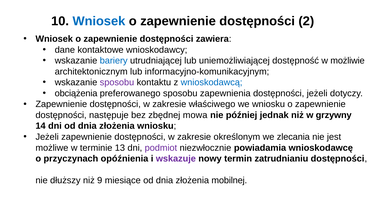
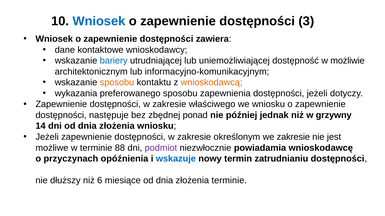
2: 2 -> 3 (306, 21)
sposobu colour: purple -> orange (117, 83)
wnioskodawcą colour: blue -> orange (212, 83)
obciążenia: obciążenia -> wykazania (76, 94)
mowa: mowa -> ponad (195, 115)
we zlecania: zlecania -> zakresie (293, 137)
13: 13 -> 88 (120, 148)
wskazuje colour: purple -> blue (176, 159)
9: 9 -> 6 (100, 181)
złożenia mobilnej: mobilnej -> terminie (229, 181)
